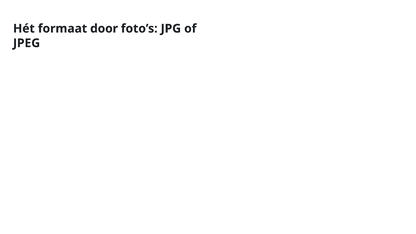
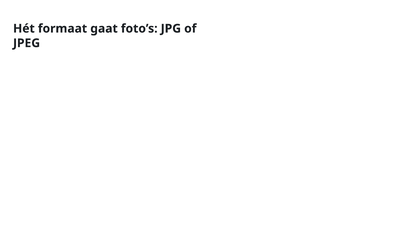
door: door -> gaat (104, 29)
